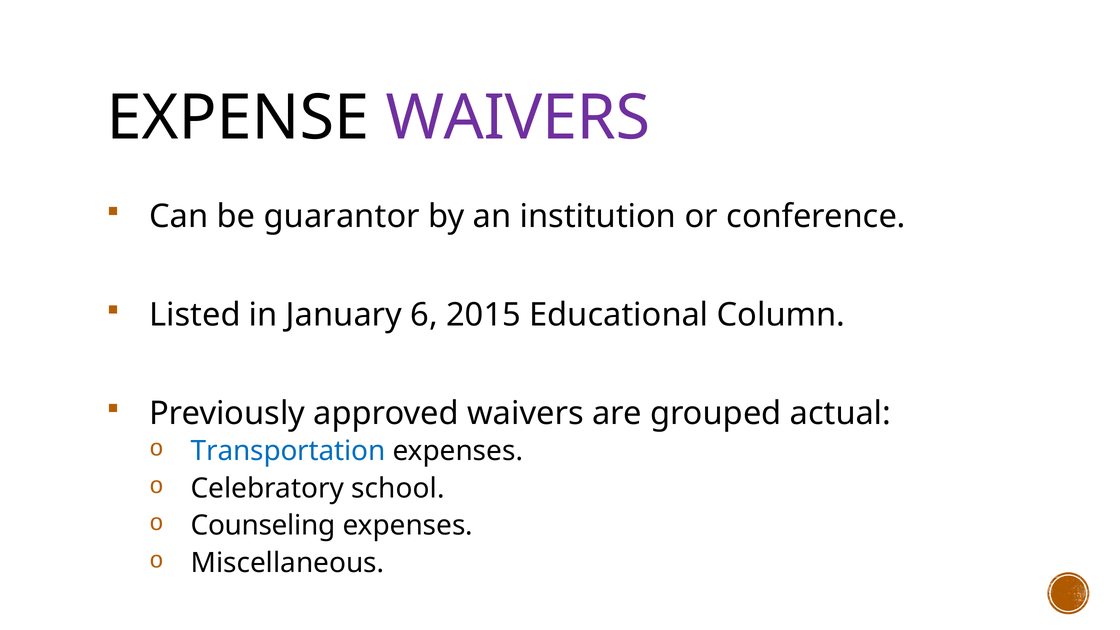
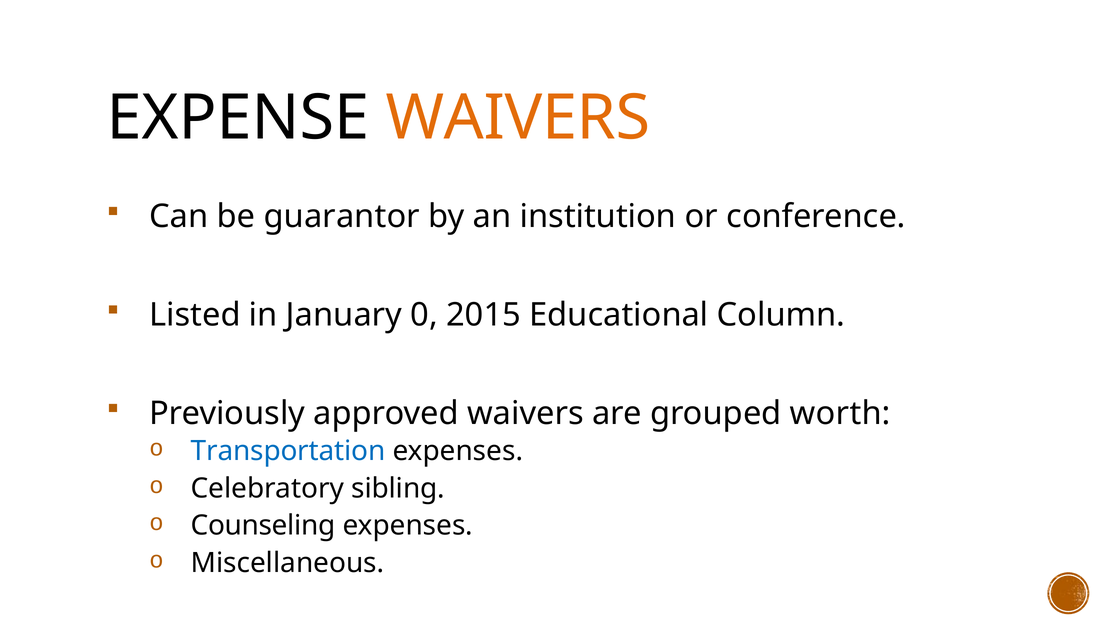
WAIVERS colour: purple -> orange (518, 118)
6: 6 -> 0 (424, 315)
actual: actual -> worth (840, 414)
school: school -> sibling (398, 488)
